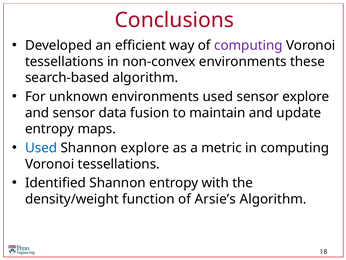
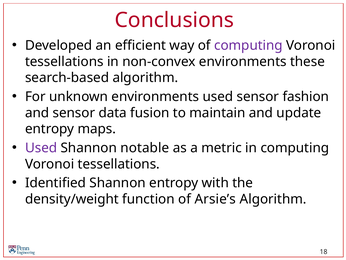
sensor explore: explore -> fashion (306, 96)
Used colour: blue -> purple (41, 148)
Shannon explore: explore -> notable (145, 148)
